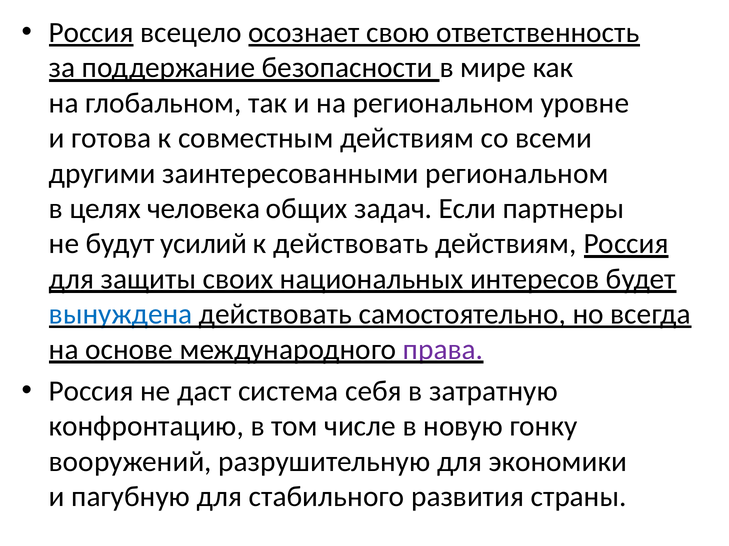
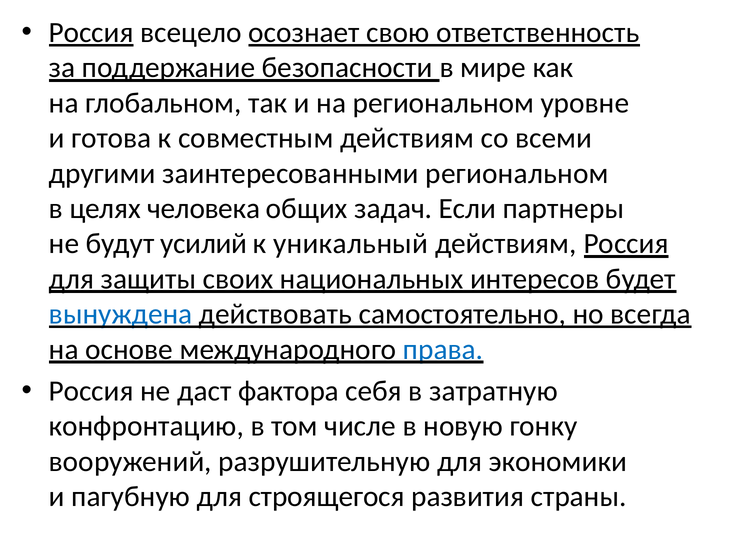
к действовать: действовать -> уникальный (351, 244)
права colour: purple -> blue (443, 350)
система: система -> фактора (288, 392)
стабильного: стабильного -> строящегося (327, 497)
